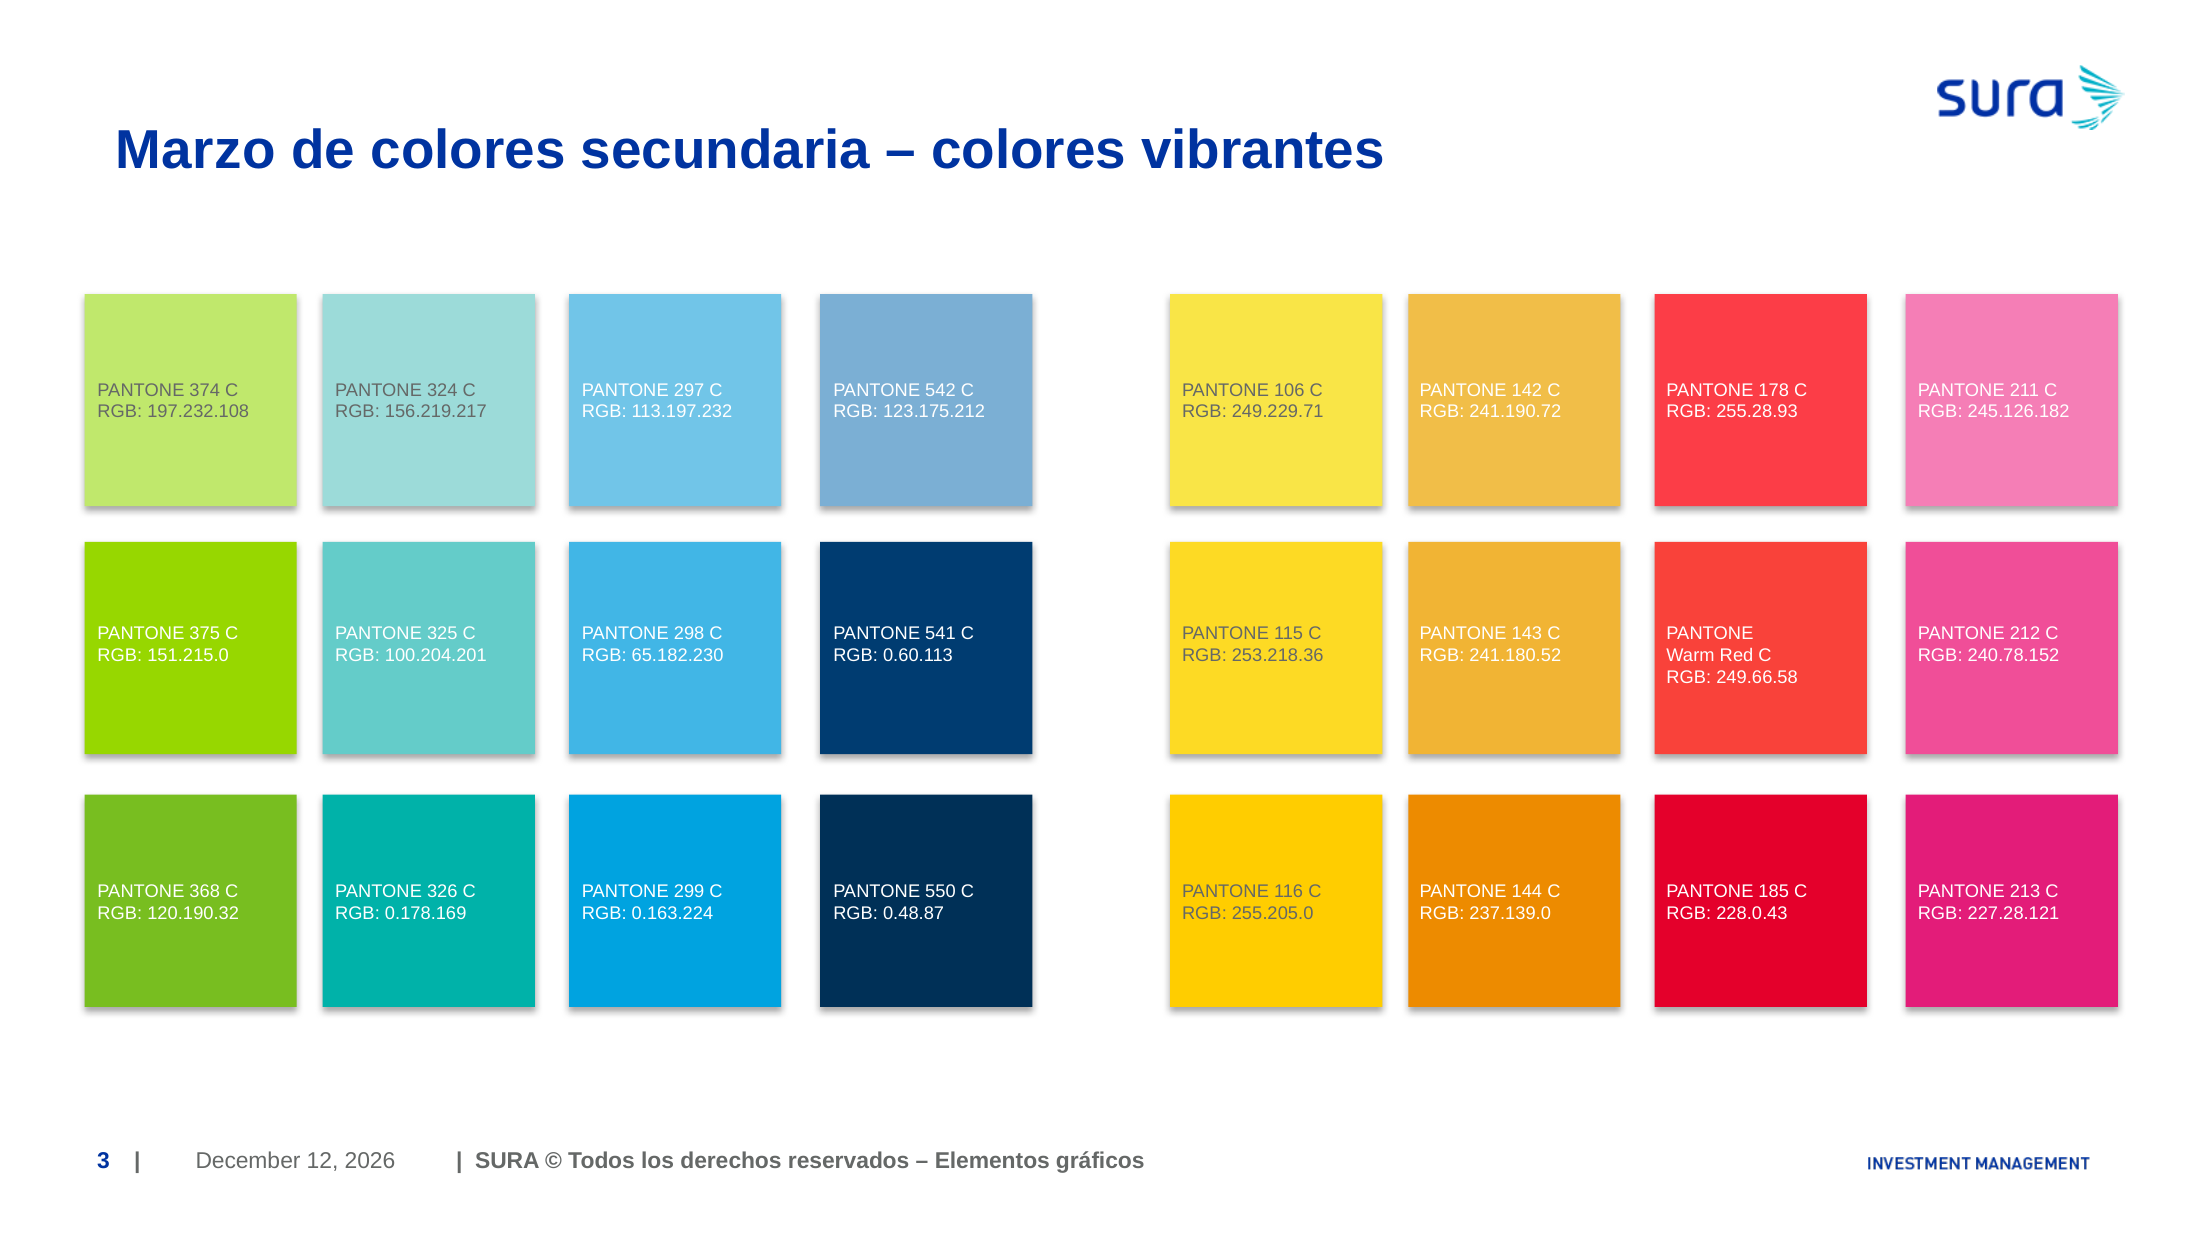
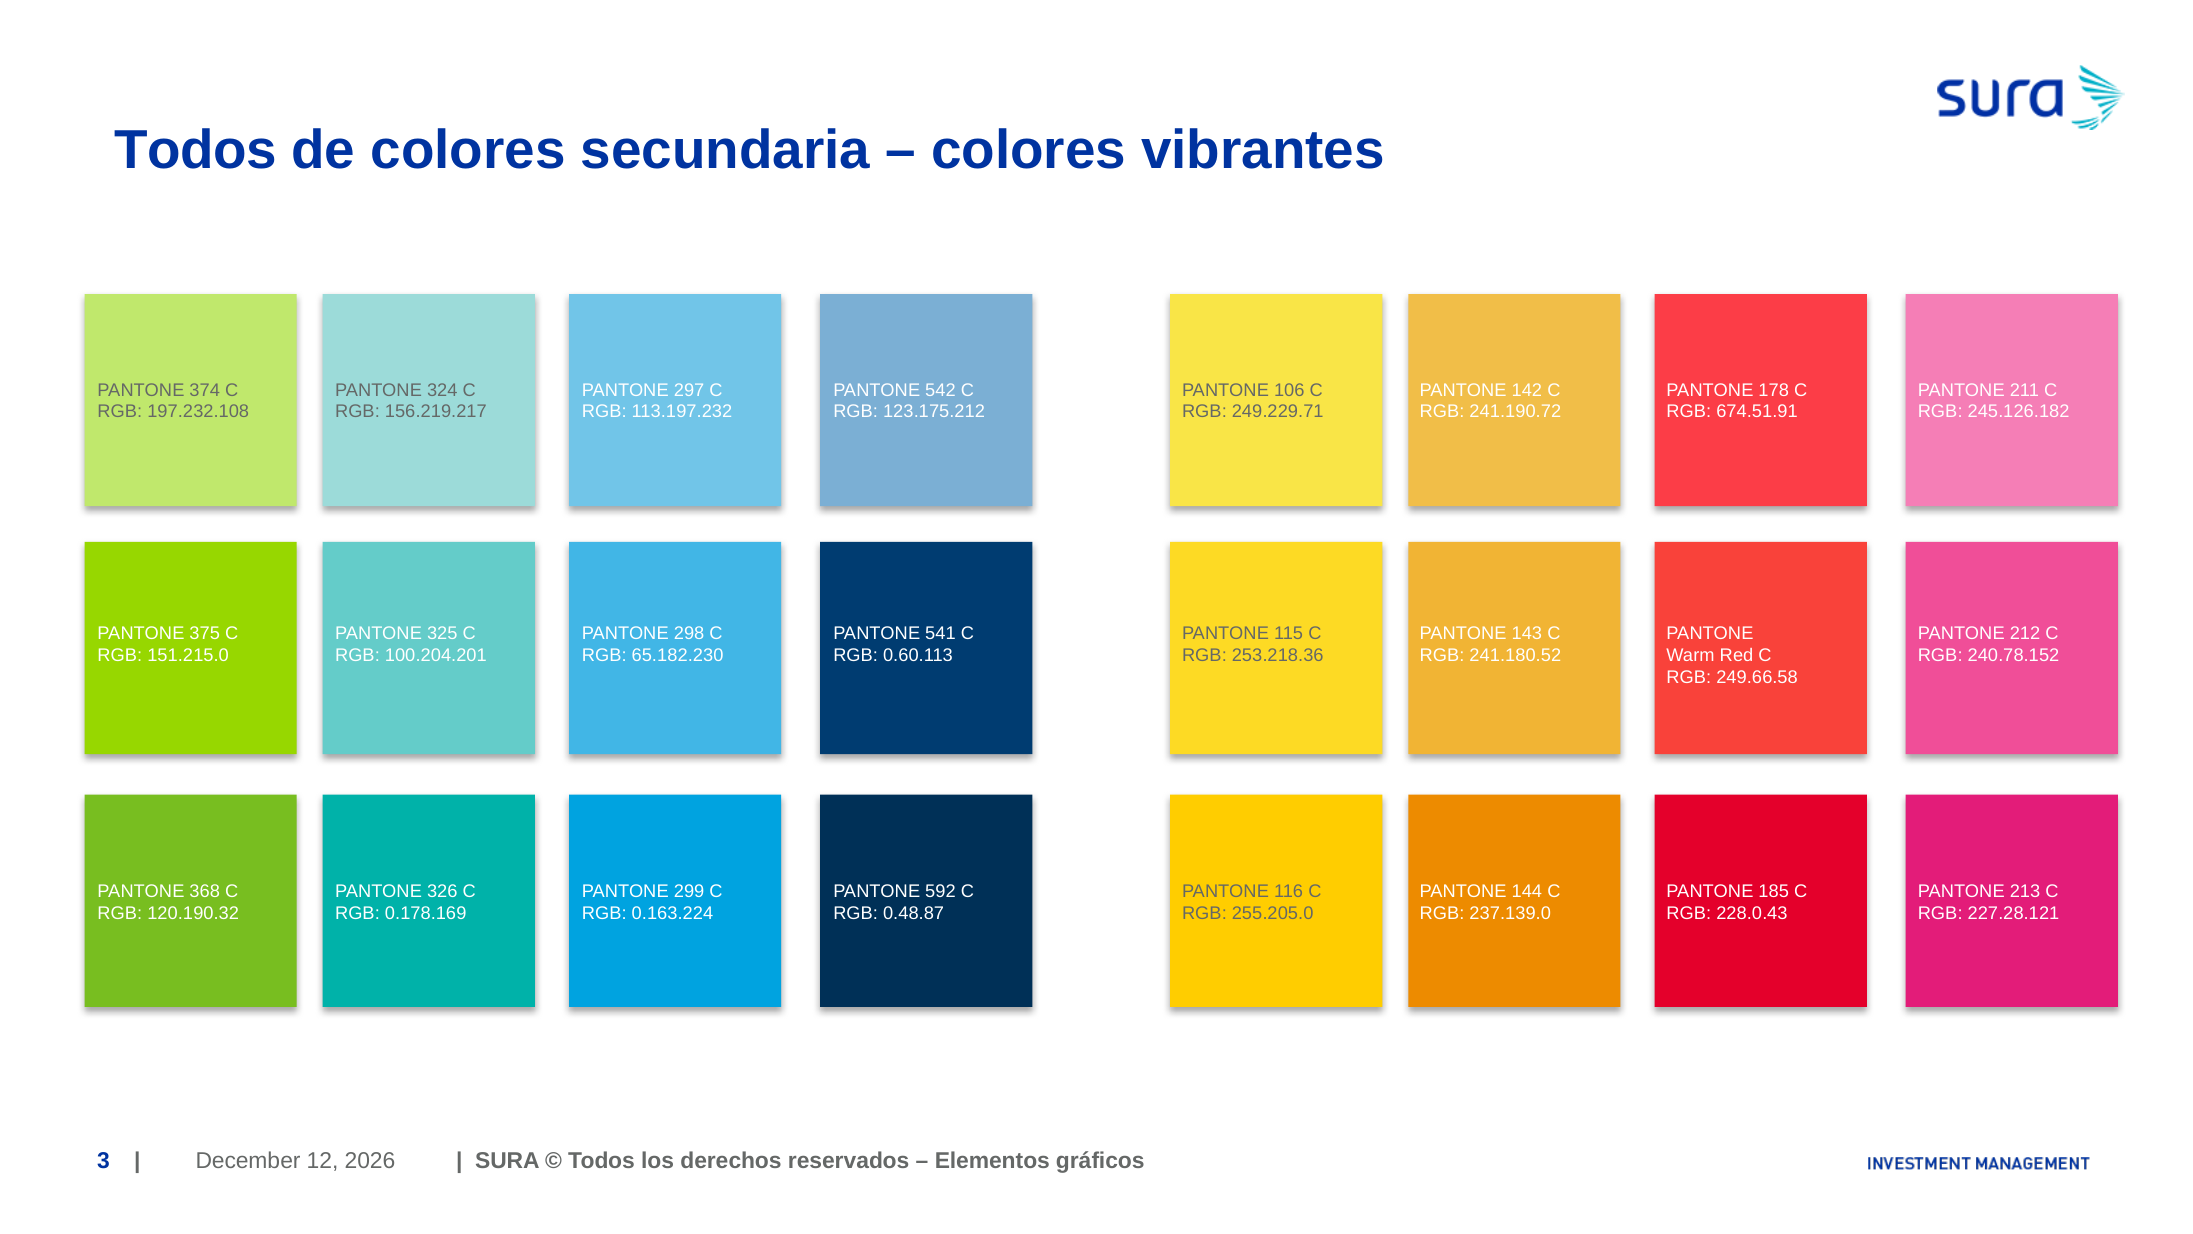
Marzo: Marzo -> Todos (196, 150)
255.28.93: 255.28.93 -> 674.51.91 (1757, 412)
550: 550 -> 592 (940, 891)
